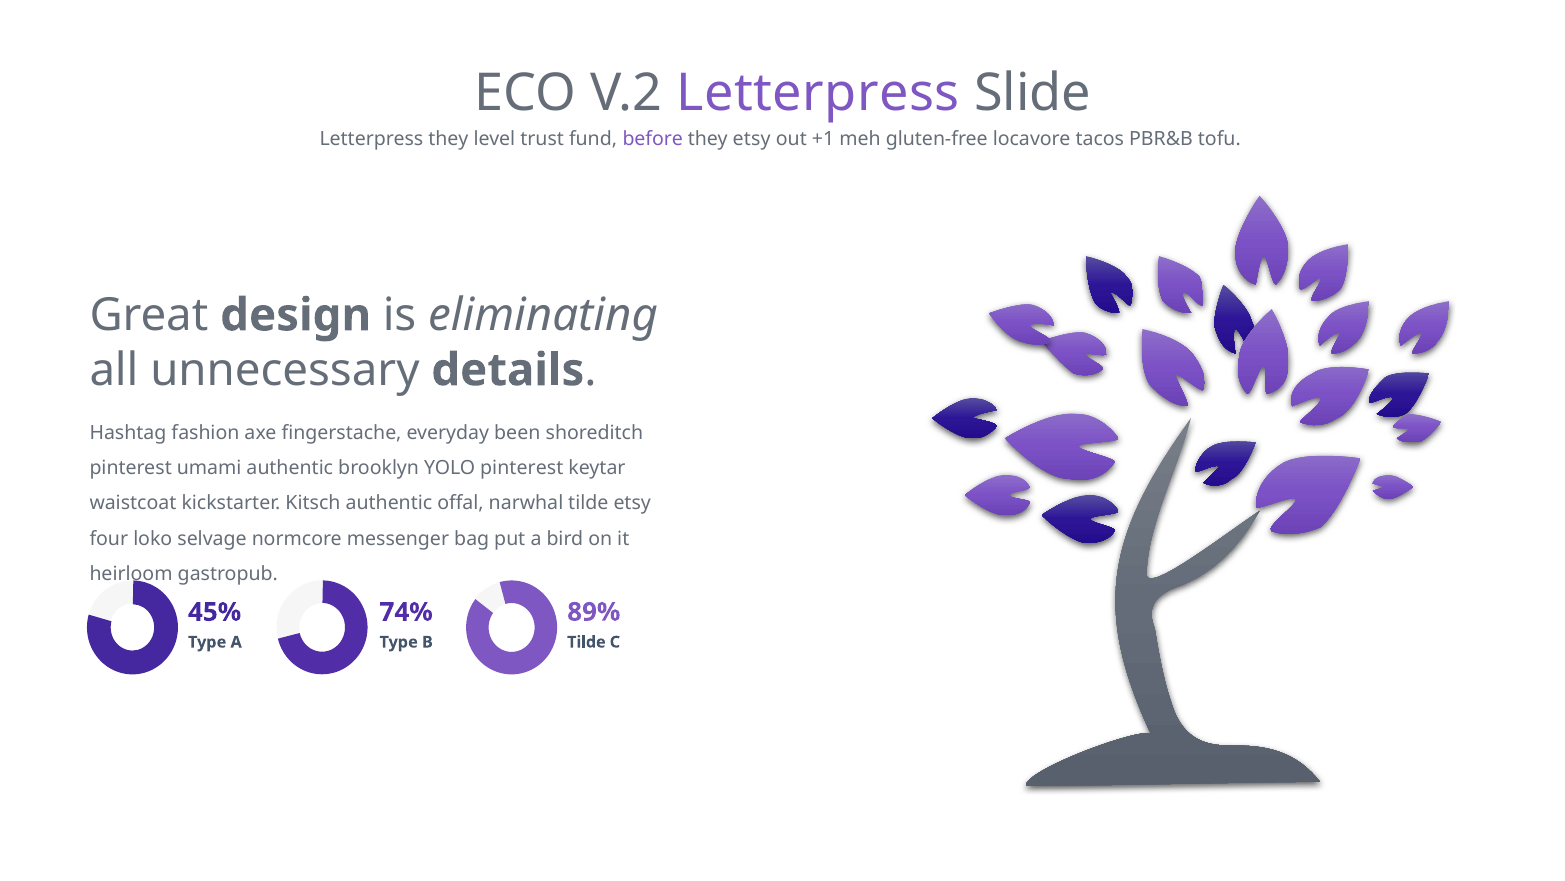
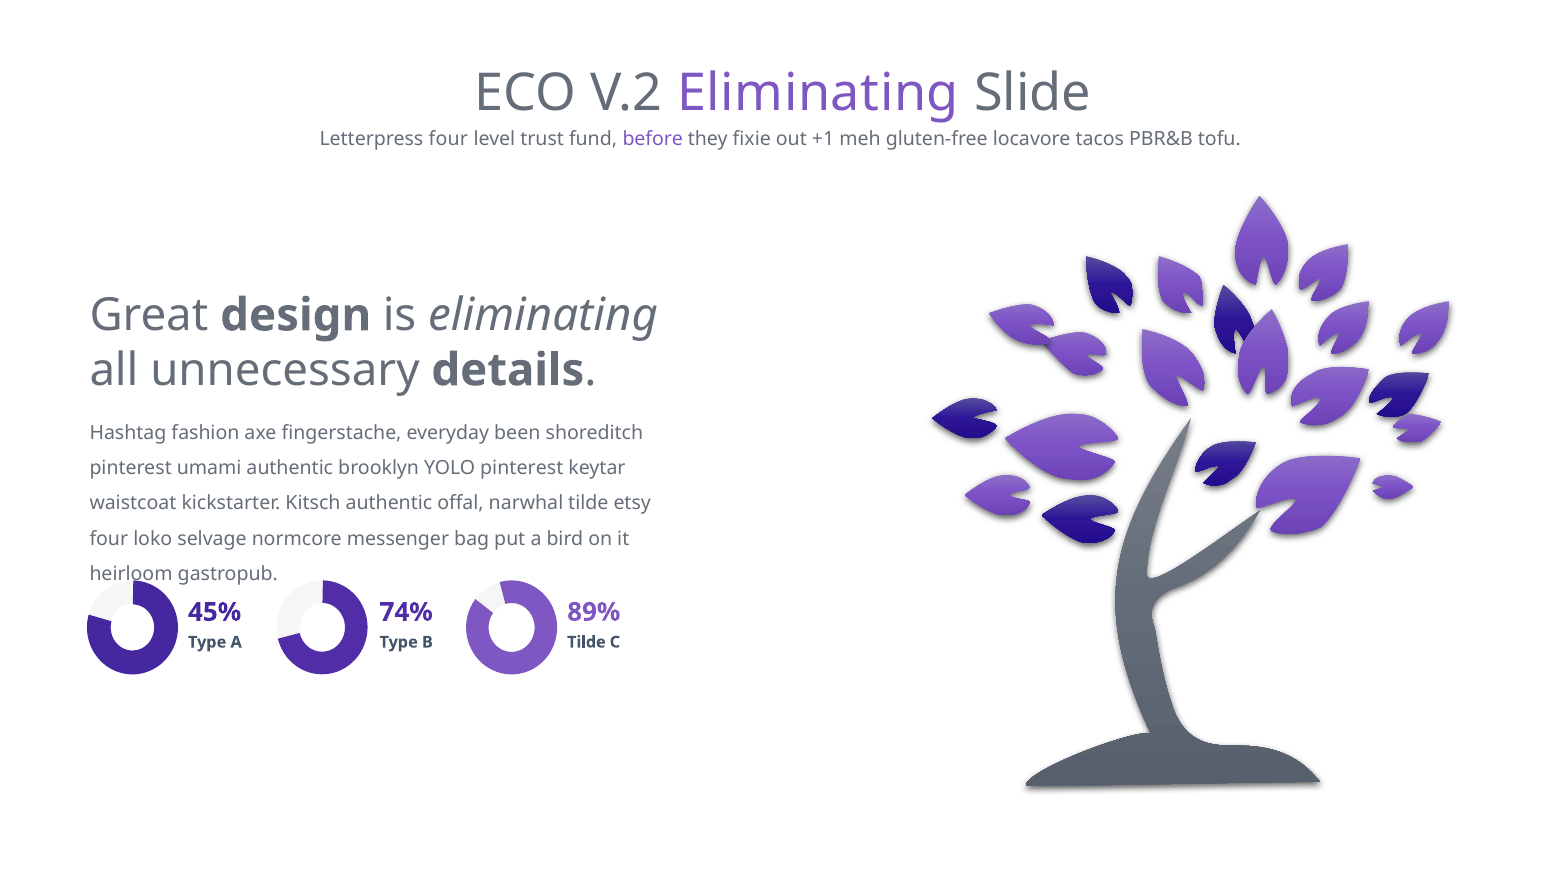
V.2 Letterpress: Letterpress -> Eliminating (818, 93)
Letterpress they: they -> four (448, 139)
they etsy: etsy -> fixie (752, 139)
